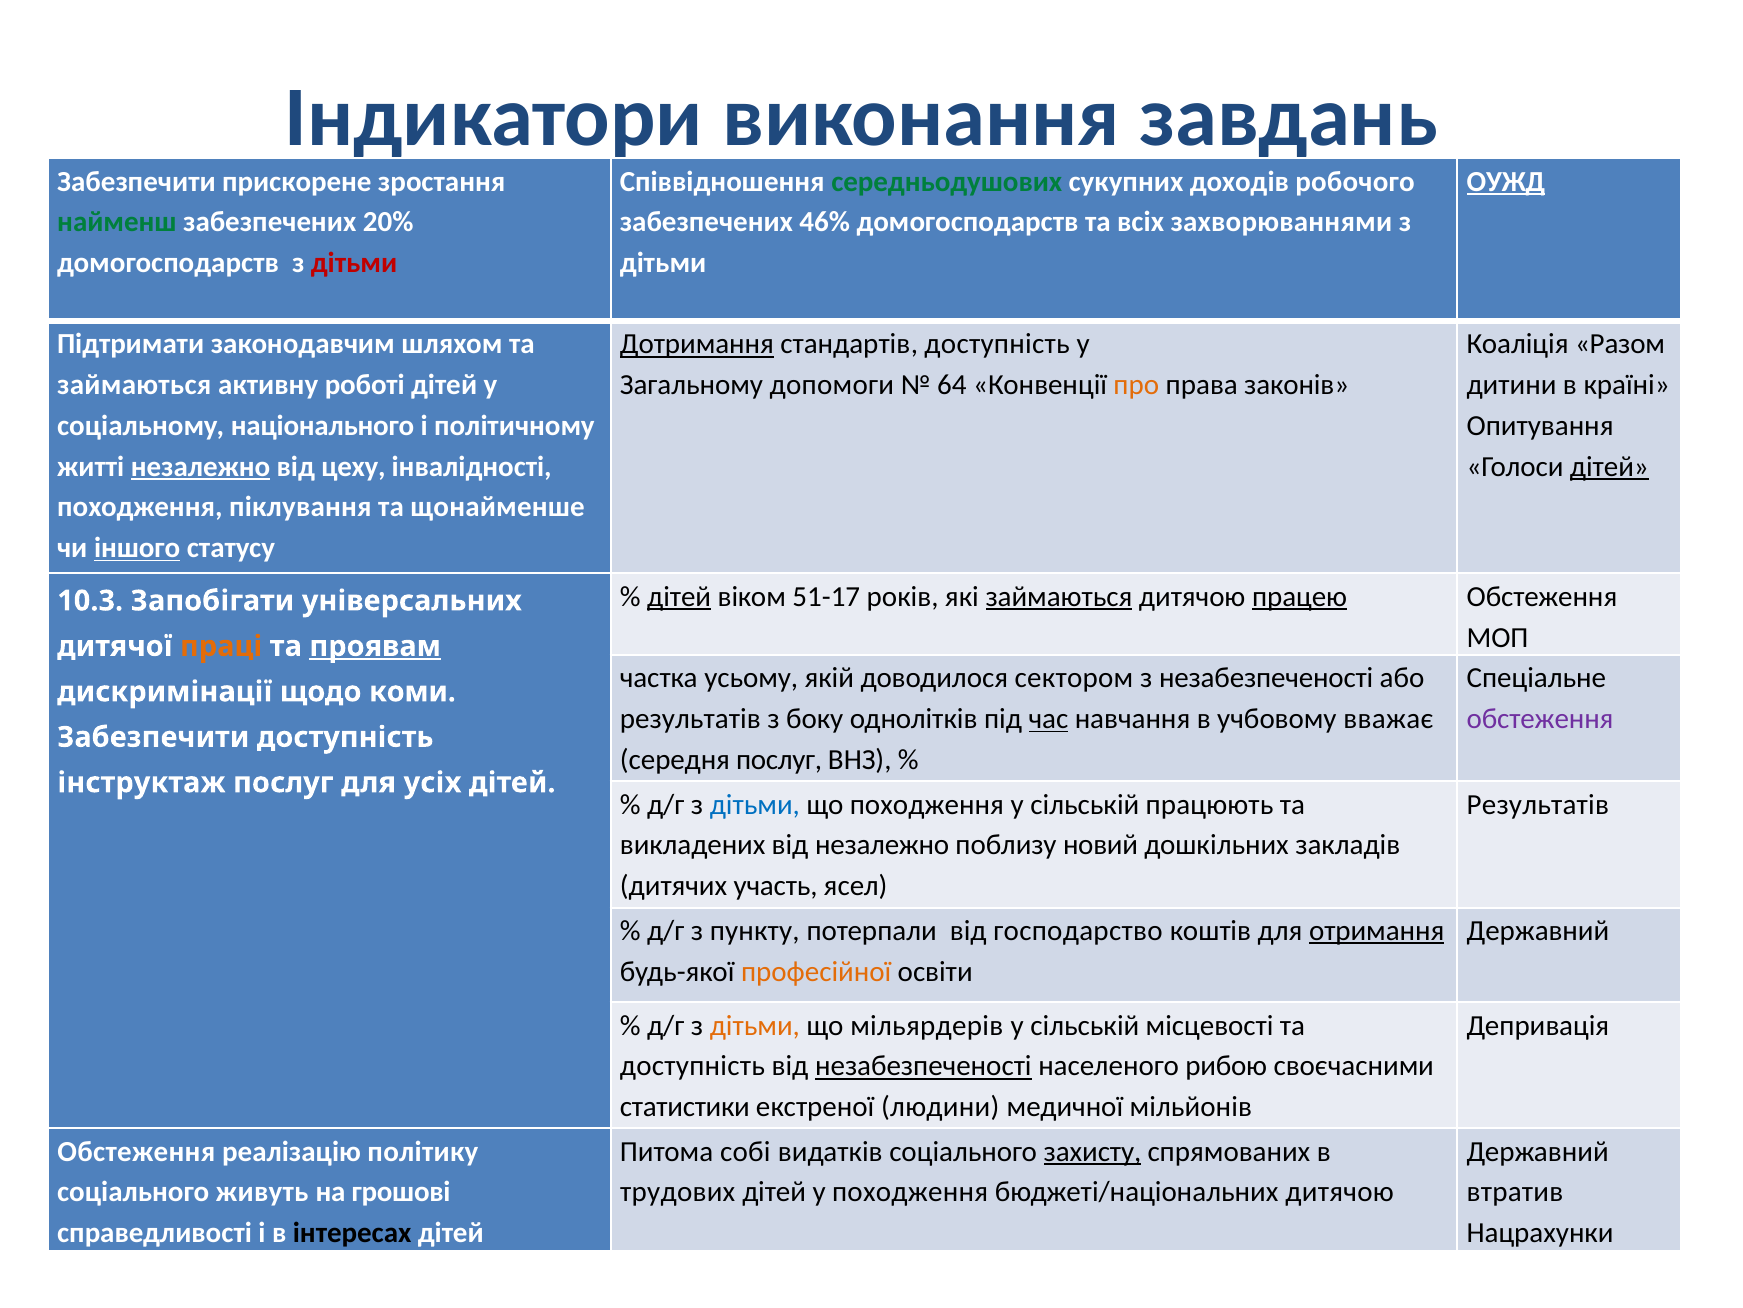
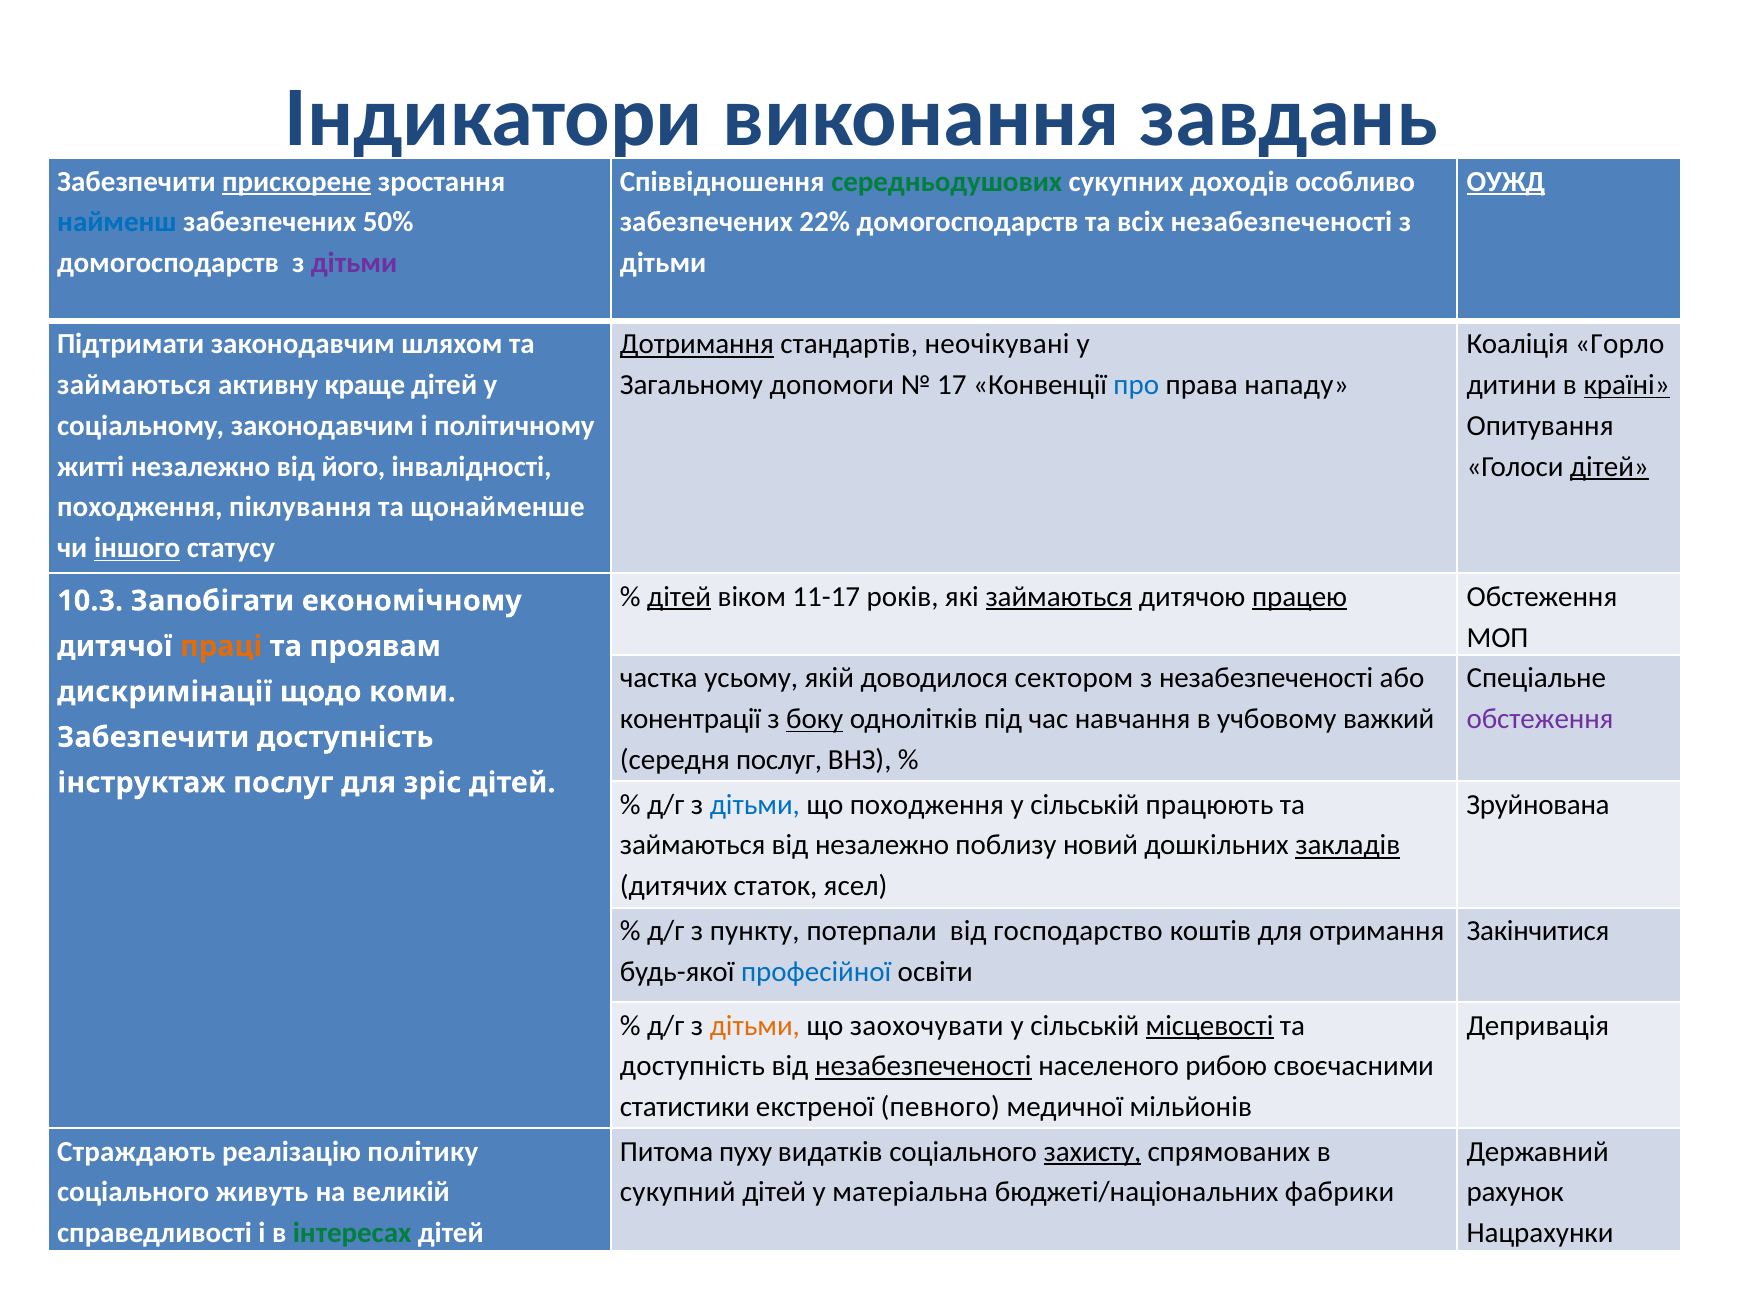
прискорене underline: none -> present (297, 181)
робочого: робочого -> особливо (1355, 181)
найменш colour: green -> blue (117, 222)
20%: 20% -> 50% (388, 222)
46%: 46% -> 22% (825, 222)
всіх захворюваннями: захворюваннями -> незабезпеченості (1281, 222)
дітьми colour: red -> purple (354, 263)
стандартів доступність: доступність -> неочікувані (997, 344)
Разом: Разом -> Горло (1620, 344)
роботі: роботі -> краще (365, 385)
64: 64 -> 17 (952, 385)
про colour: orange -> blue (1136, 385)
законів: законів -> нападу (1296, 385)
країні underline: none -> present (1627, 385)
соціальному національного: національного -> законодавчим (322, 426)
незалежно underline: present -> none (201, 466)
цеху: цеху -> його (353, 466)
51-17: 51-17 -> 11-17 (826, 596)
універсальних: універсальних -> економічному (412, 601)
проявам underline: present -> none (375, 646)
результатів: результатів -> конентрації (690, 719)
боку underline: none -> present (815, 719)
час underline: present -> none (1048, 719)
вважає: вважає -> важкий (1389, 719)
усіх: усіх -> зріс (433, 782)
Результатів: Результатів -> Зруйнована (1538, 804)
викладених: викладених -> займаються (693, 845)
закладів underline: none -> present (1348, 845)
участь: участь -> статок (776, 886)
отримання underline: present -> none (1377, 930)
Державний: Державний -> Закінчитися (1538, 930)
професійної colour: orange -> blue (816, 971)
мільярдерів: мільярдерів -> заохочувати (927, 1025)
місцевості underline: none -> present (1210, 1025)
людини: людини -> певного (940, 1106)
Обстеження: Обстеження -> Страждають (136, 1151)
собі: собі -> пуху (746, 1151)
грошові: грошові -> великій (401, 1192)
трудових: трудових -> сукупний (678, 1192)
у походження: походження -> матеріальна (910, 1192)
бюджеті/національних дитячою: дитячою -> фабрики (1340, 1192)
втратив: втратив -> рахунок (1515, 1192)
інтересах colour: black -> green (352, 1232)
